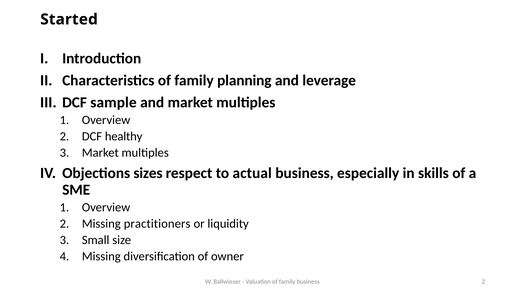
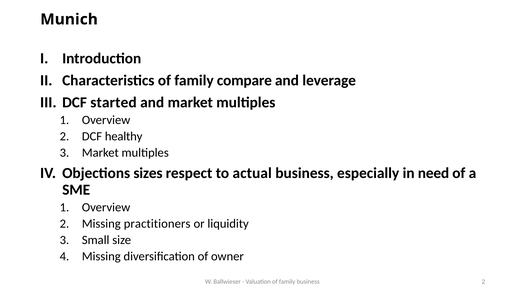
Started: Started -> Munich (69, 19)
planning: planning -> compare (244, 80)
sample: sample -> started (113, 102)
skills: skills -> need (434, 173)
